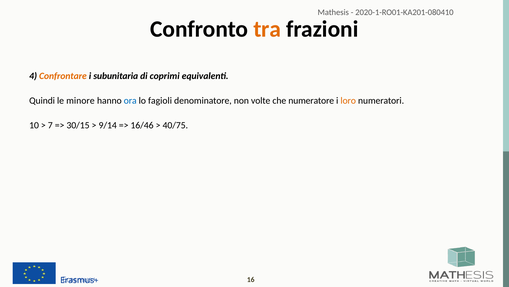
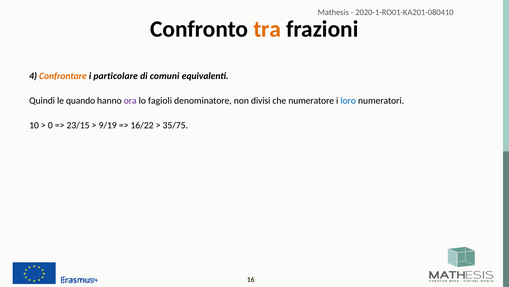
subunitaria: subunitaria -> particolare (116, 76)
coprimi: coprimi -> comuni (165, 76)
minore: minore -> quando (81, 101)
ora colour: blue -> purple (130, 101)
volte: volte -> divisi (261, 101)
loro colour: orange -> blue (348, 101)
7: 7 -> 0 (50, 125)
30/15: 30/15 -> 23/15 (78, 125)
9/14: 9/14 -> 9/19 (108, 125)
16/46: 16/46 -> 16/22 (142, 125)
40/75: 40/75 -> 35/75 (175, 125)
